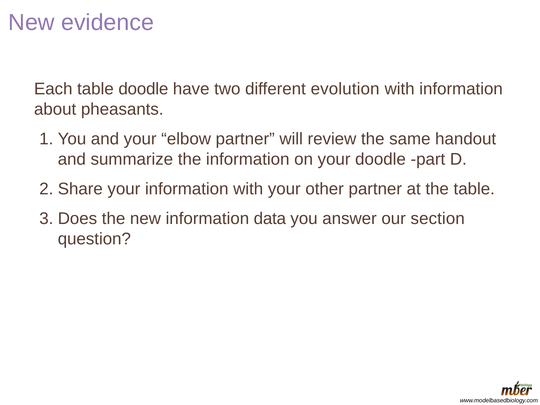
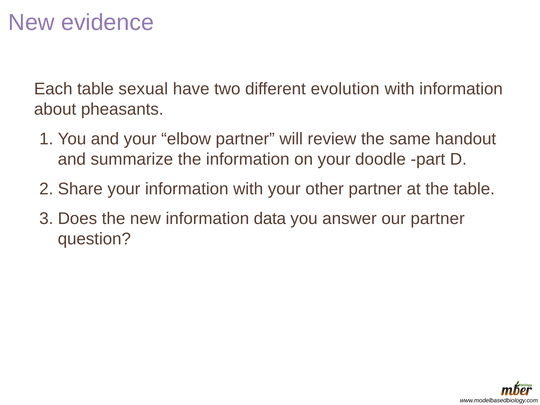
table doodle: doodle -> sexual (143, 89)
our section: section -> partner (438, 219)
